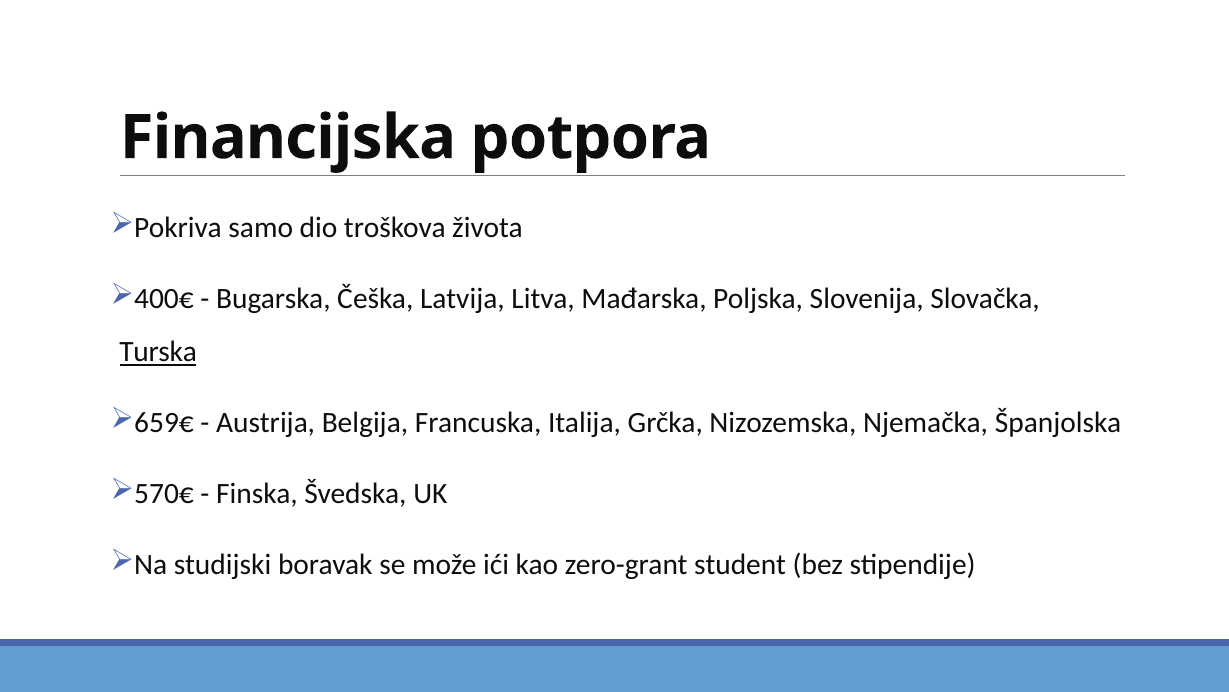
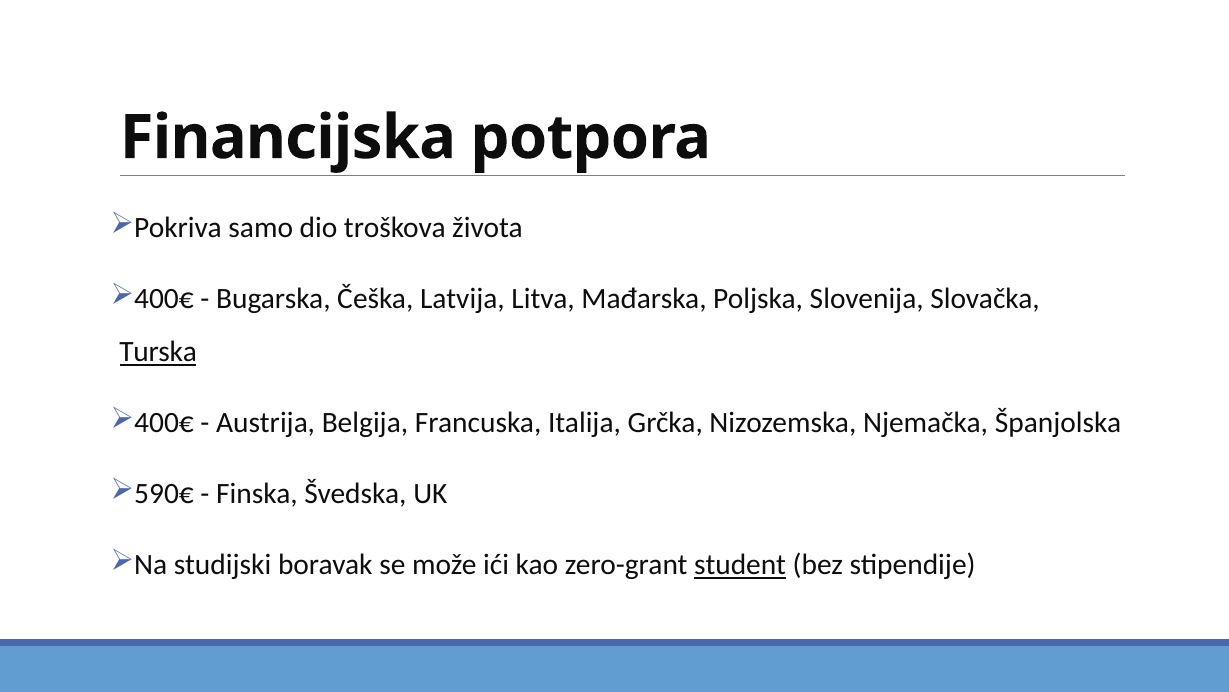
659€: 659€ -> 400€ (164, 423)
570€: 570€ -> 590€ (164, 494)
student underline: none -> present (740, 564)
